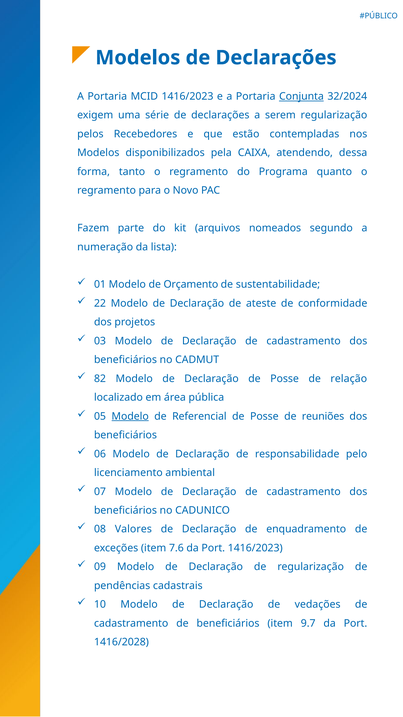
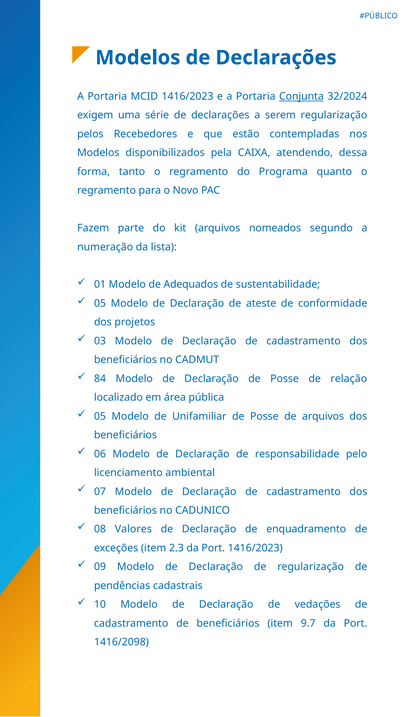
Orçamento: Orçamento -> Adequados (191, 284)
22: 22 -> 05 (100, 303)
82: 82 -> 84 (100, 378)
Modelo underline: present -> none (130, 416)
Referencial: Referencial -> Unifamiliar (199, 416)
de reuniões: reuniões -> arquivos (323, 416)
7.6: 7.6 -> 2.3 (176, 548)
1416/2028: 1416/2028 -> 1416/2098 (121, 642)
